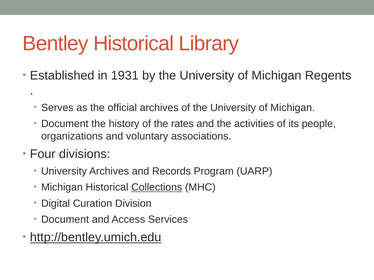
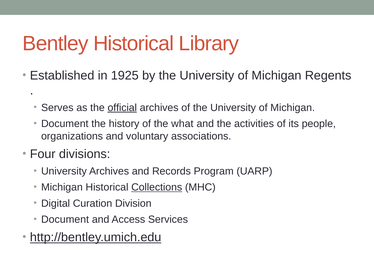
1931: 1931 -> 1925 (125, 76)
official underline: none -> present (122, 108)
rates: rates -> what (182, 124)
